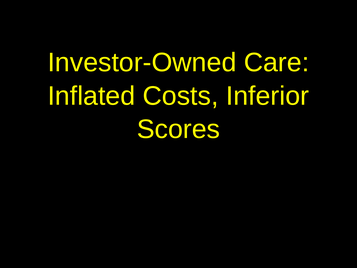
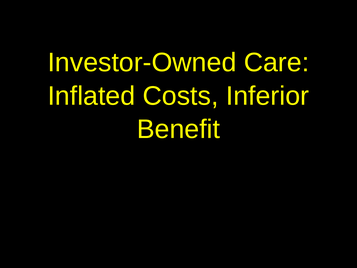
Scores: Scores -> Benefit (178, 129)
